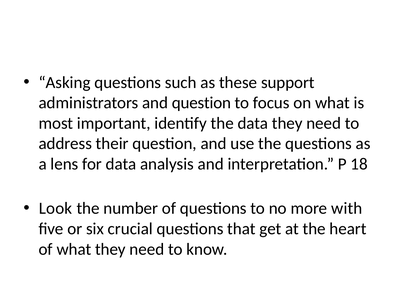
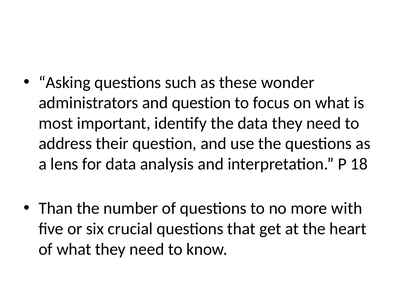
support: support -> wonder (288, 82)
Look: Look -> Than (56, 209)
